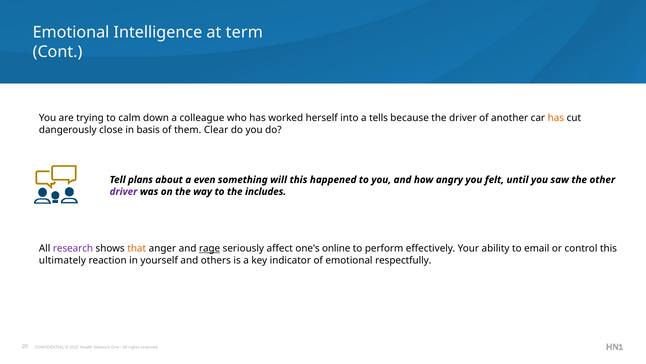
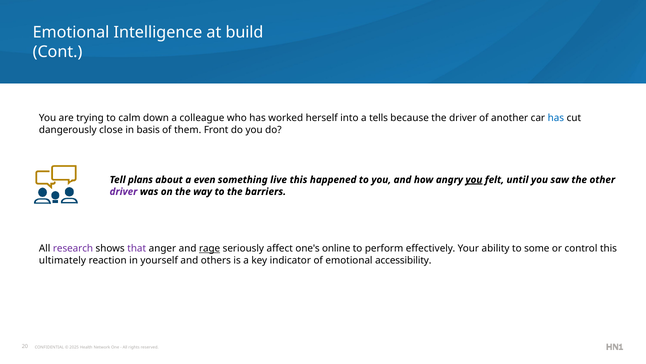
term: term -> build (244, 32)
has colour: orange -> blue (556, 118)
Clear: Clear -> Front (216, 130)
will: will -> live (279, 179)
you underline: none -> present (474, 179)
includes: includes -> barriers (266, 191)
that colour: orange -> purple (137, 248)
email: email -> some (537, 248)
respectfully: respectfully -> accessibility (403, 260)
